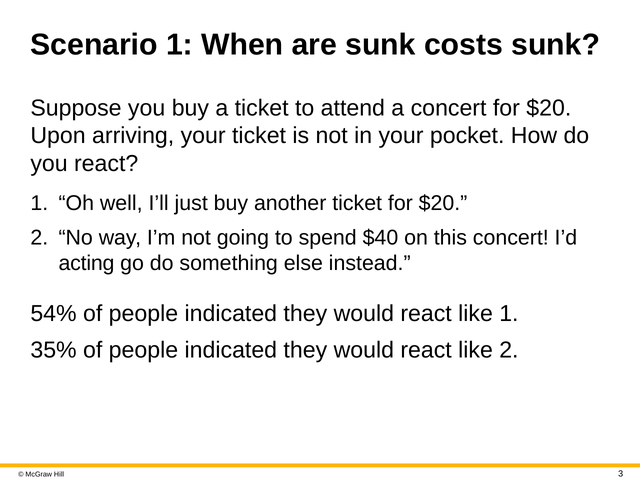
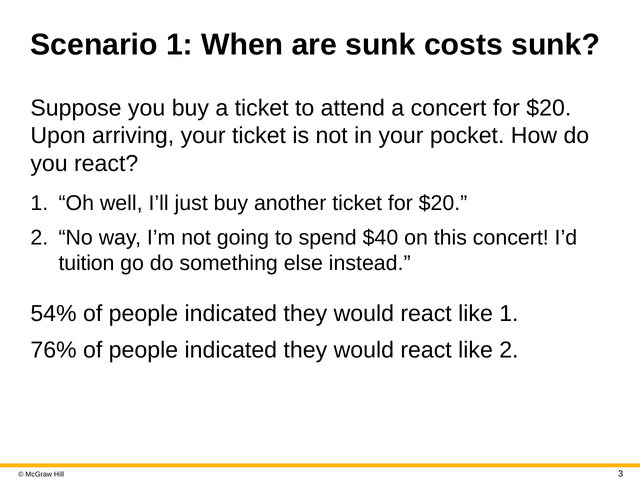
acting: acting -> tuition (86, 263)
35%: 35% -> 76% (54, 350)
